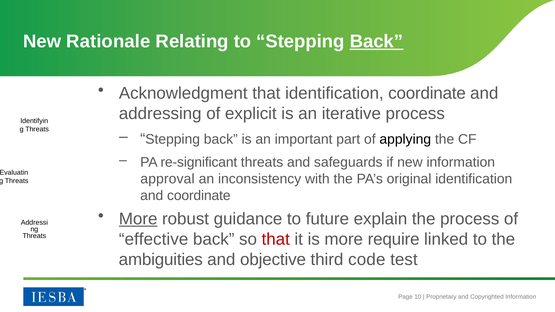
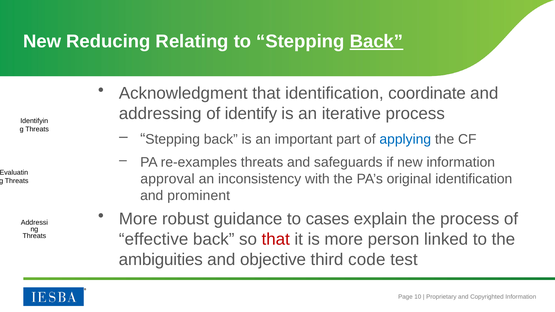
Rationale: Rationale -> Reducing (108, 41)
explicit: explicit -> identify (251, 114)
applying colour: black -> blue (405, 139)
re-significant: re-significant -> re-examples (199, 162)
and coordinate: coordinate -> prominent (199, 196)
More underline: present -> none (138, 219)
future: future -> cases (327, 219)
require: require -> person (394, 239)
